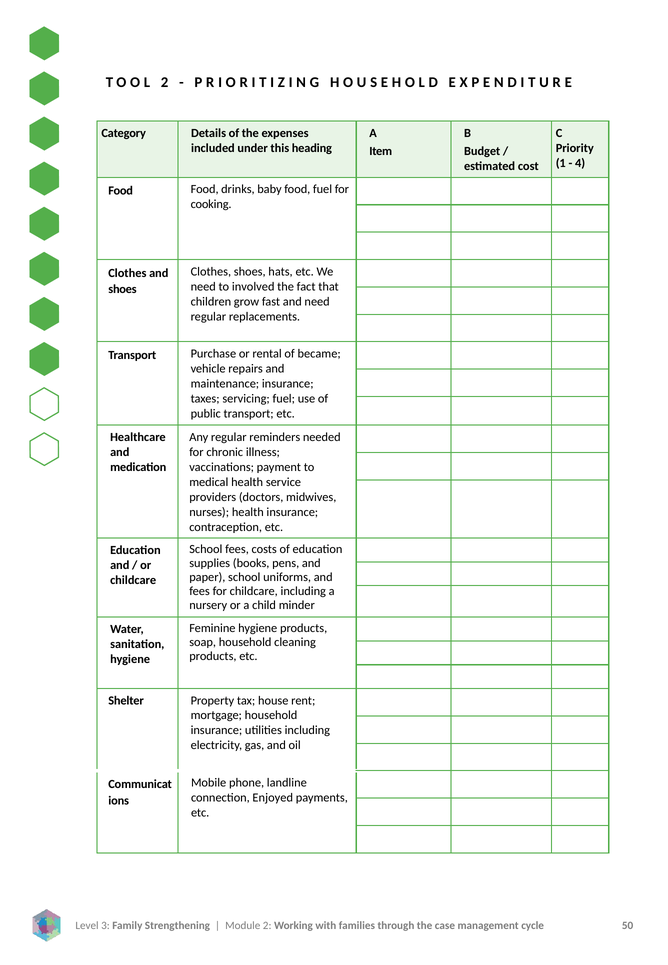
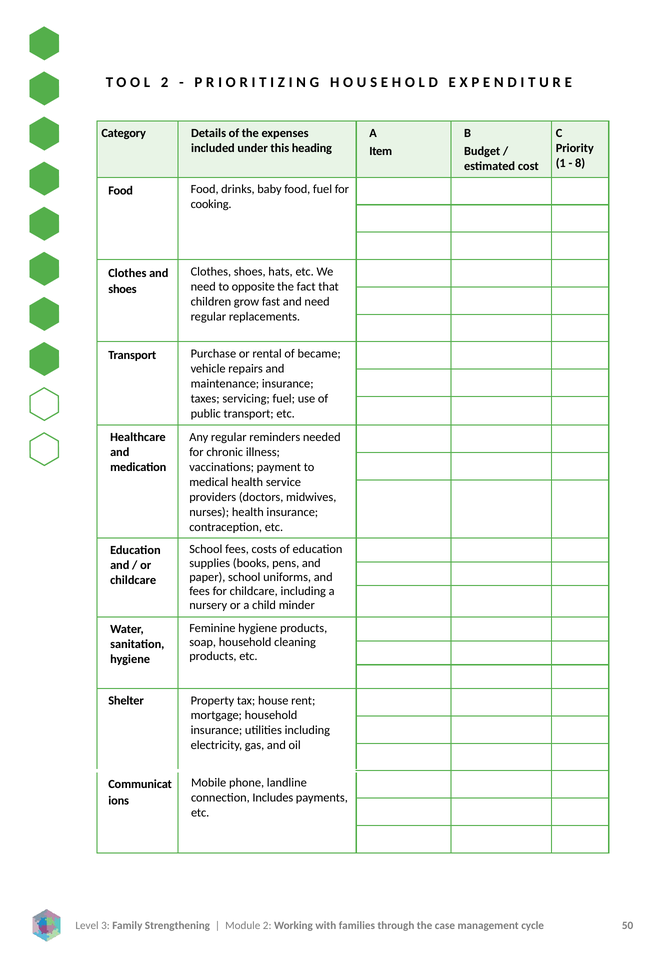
4: 4 -> 8 (580, 163)
involved: involved -> opposite (253, 287)
Enjoyed: Enjoyed -> Includes (273, 798)
